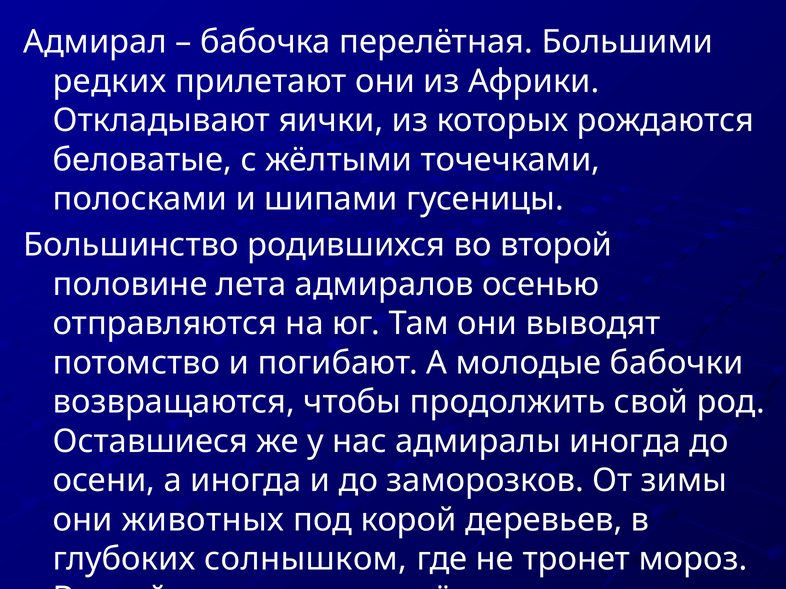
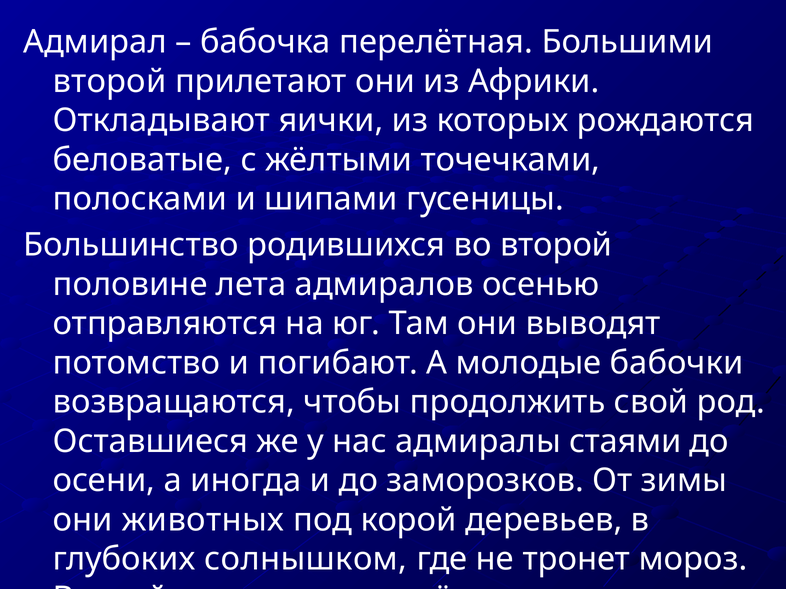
редких: редких -> второй (110, 81)
адмиралы иногда: иногда -> стаями (625, 442)
